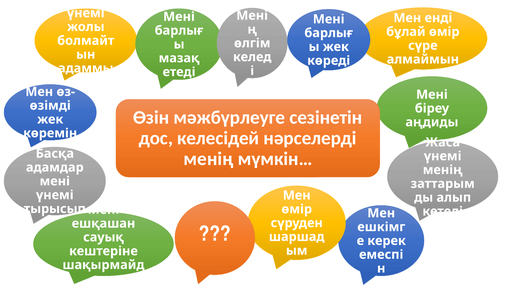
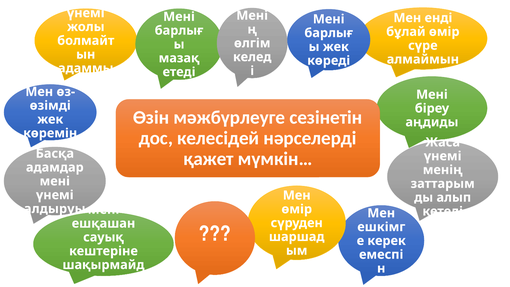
менің: менің -> қажет (209, 159)
тырысып: тырысып -> алдыруы (55, 209)
